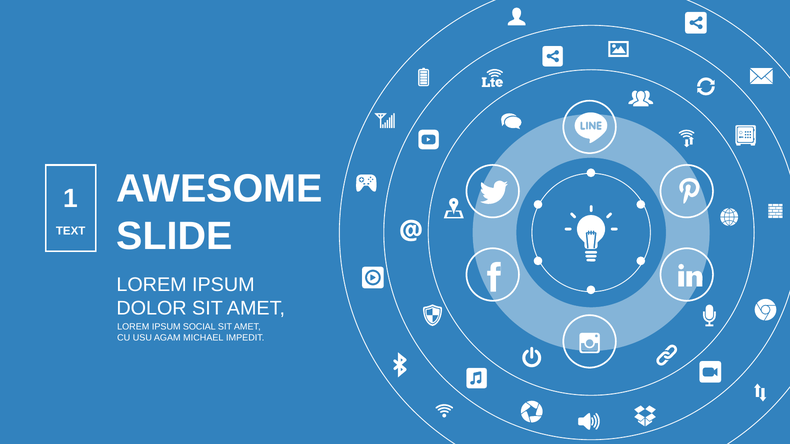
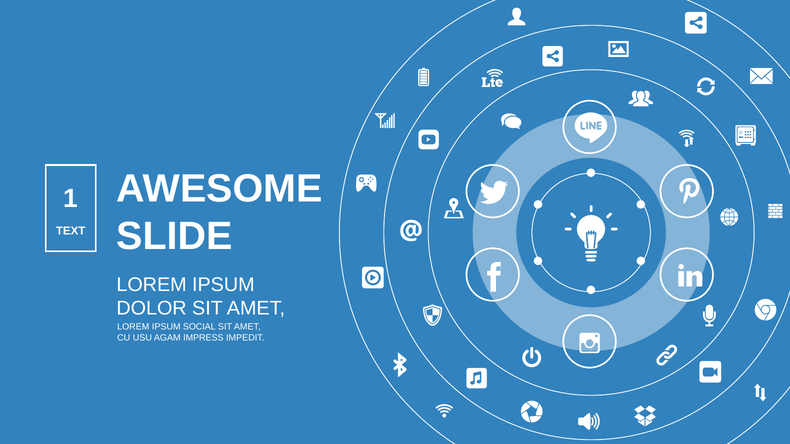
MICHAEL: MICHAEL -> IMPRESS (203, 338)
